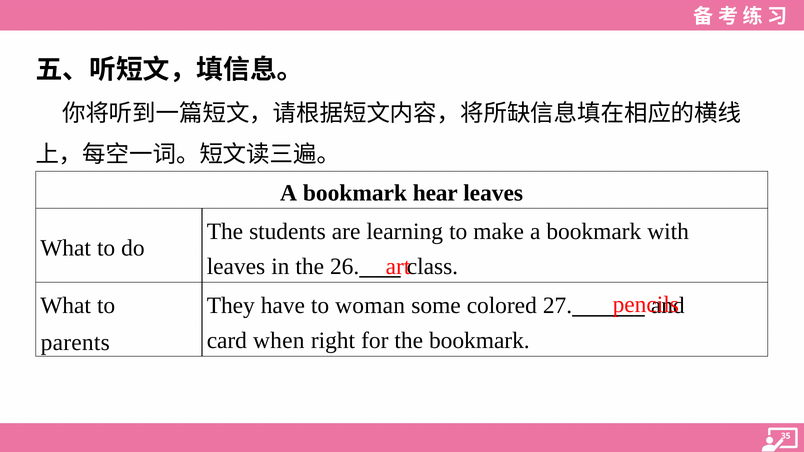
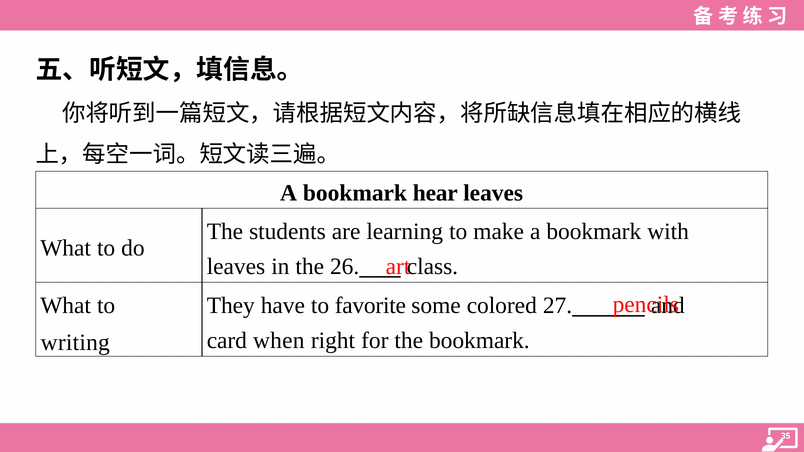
woman: woman -> favorite (370, 306)
parents: parents -> writing (75, 343)
